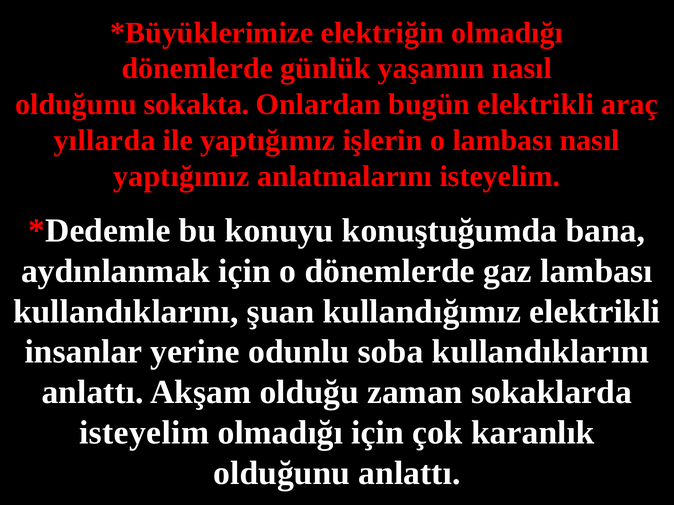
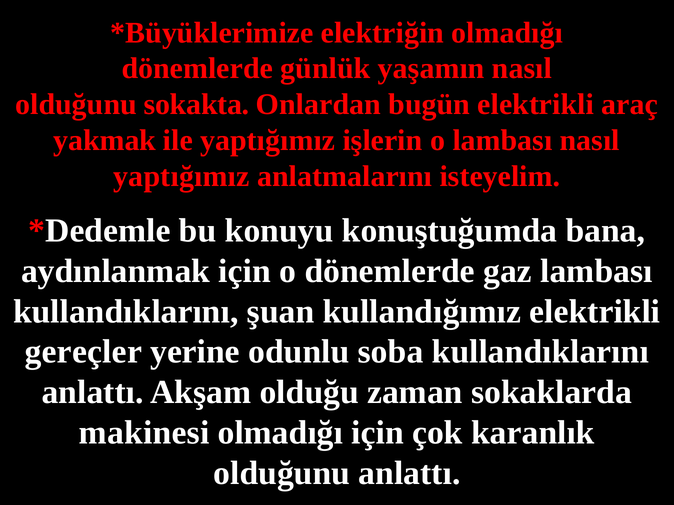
yıllarda: yıllarda -> yakmak (105, 141)
insanlar: insanlar -> gereçler (83, 352)
isteyelim: isteyelim -> makinesi (144, 433)
